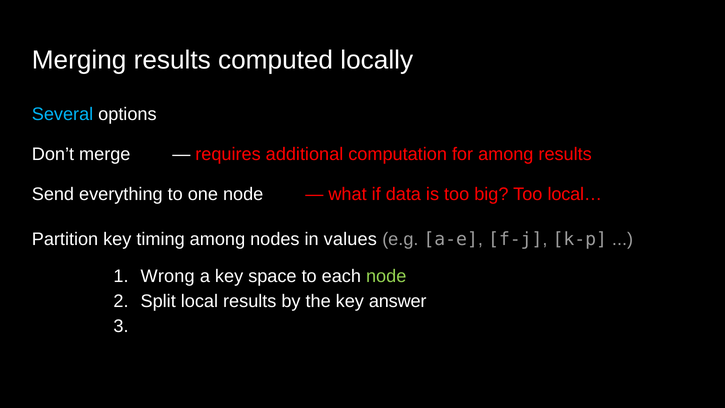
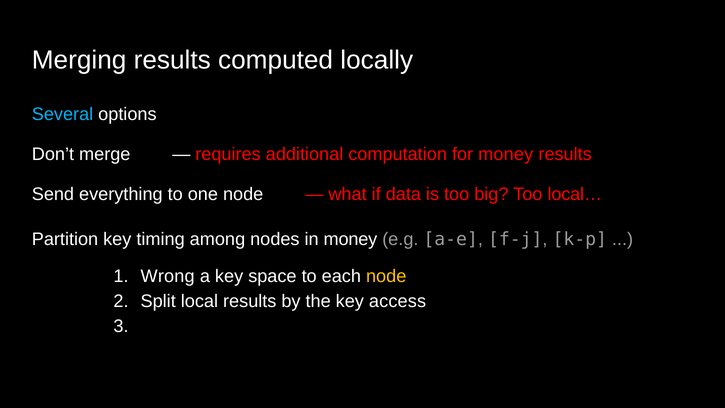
for among: among -> money (506, 154)
in values: values -> money (350, 239)
node colour: light green -> yellow (386, 276)
answer: answer -> access (398, 301)
